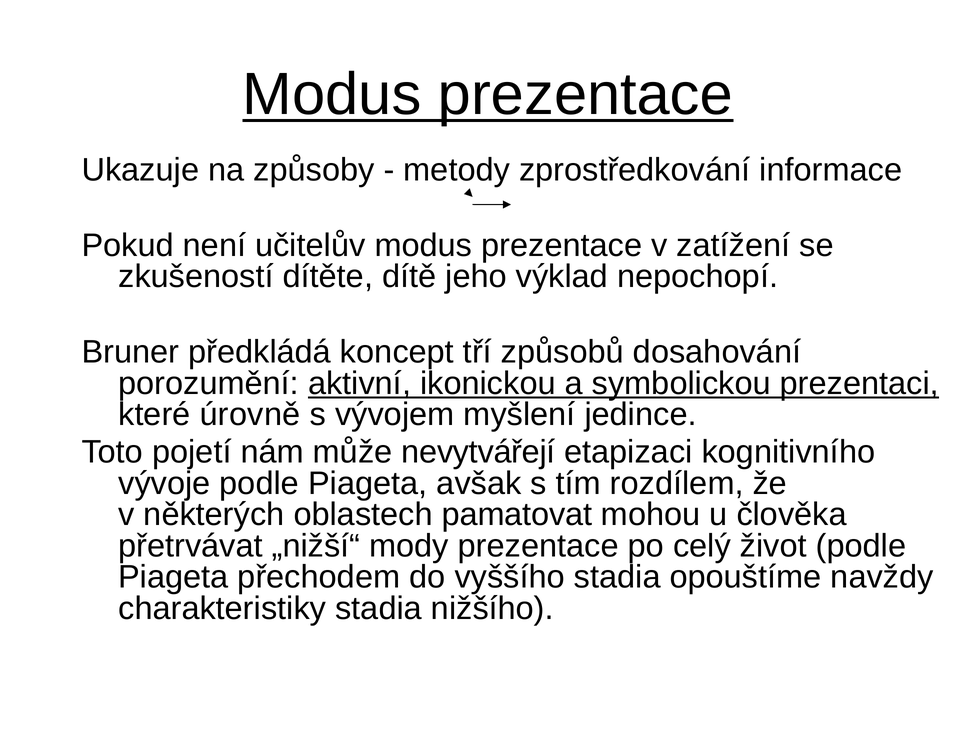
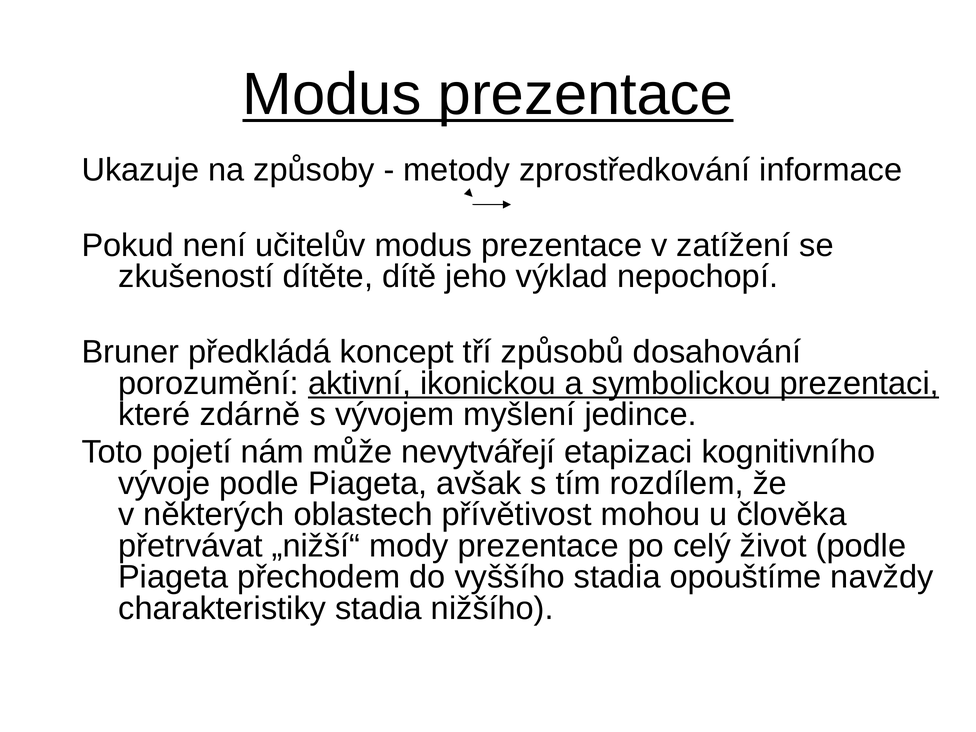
úrovně: úrovně -> zdárně (250, 415)
pamatovat: pamatovat -> přívětivost (517, 515)
